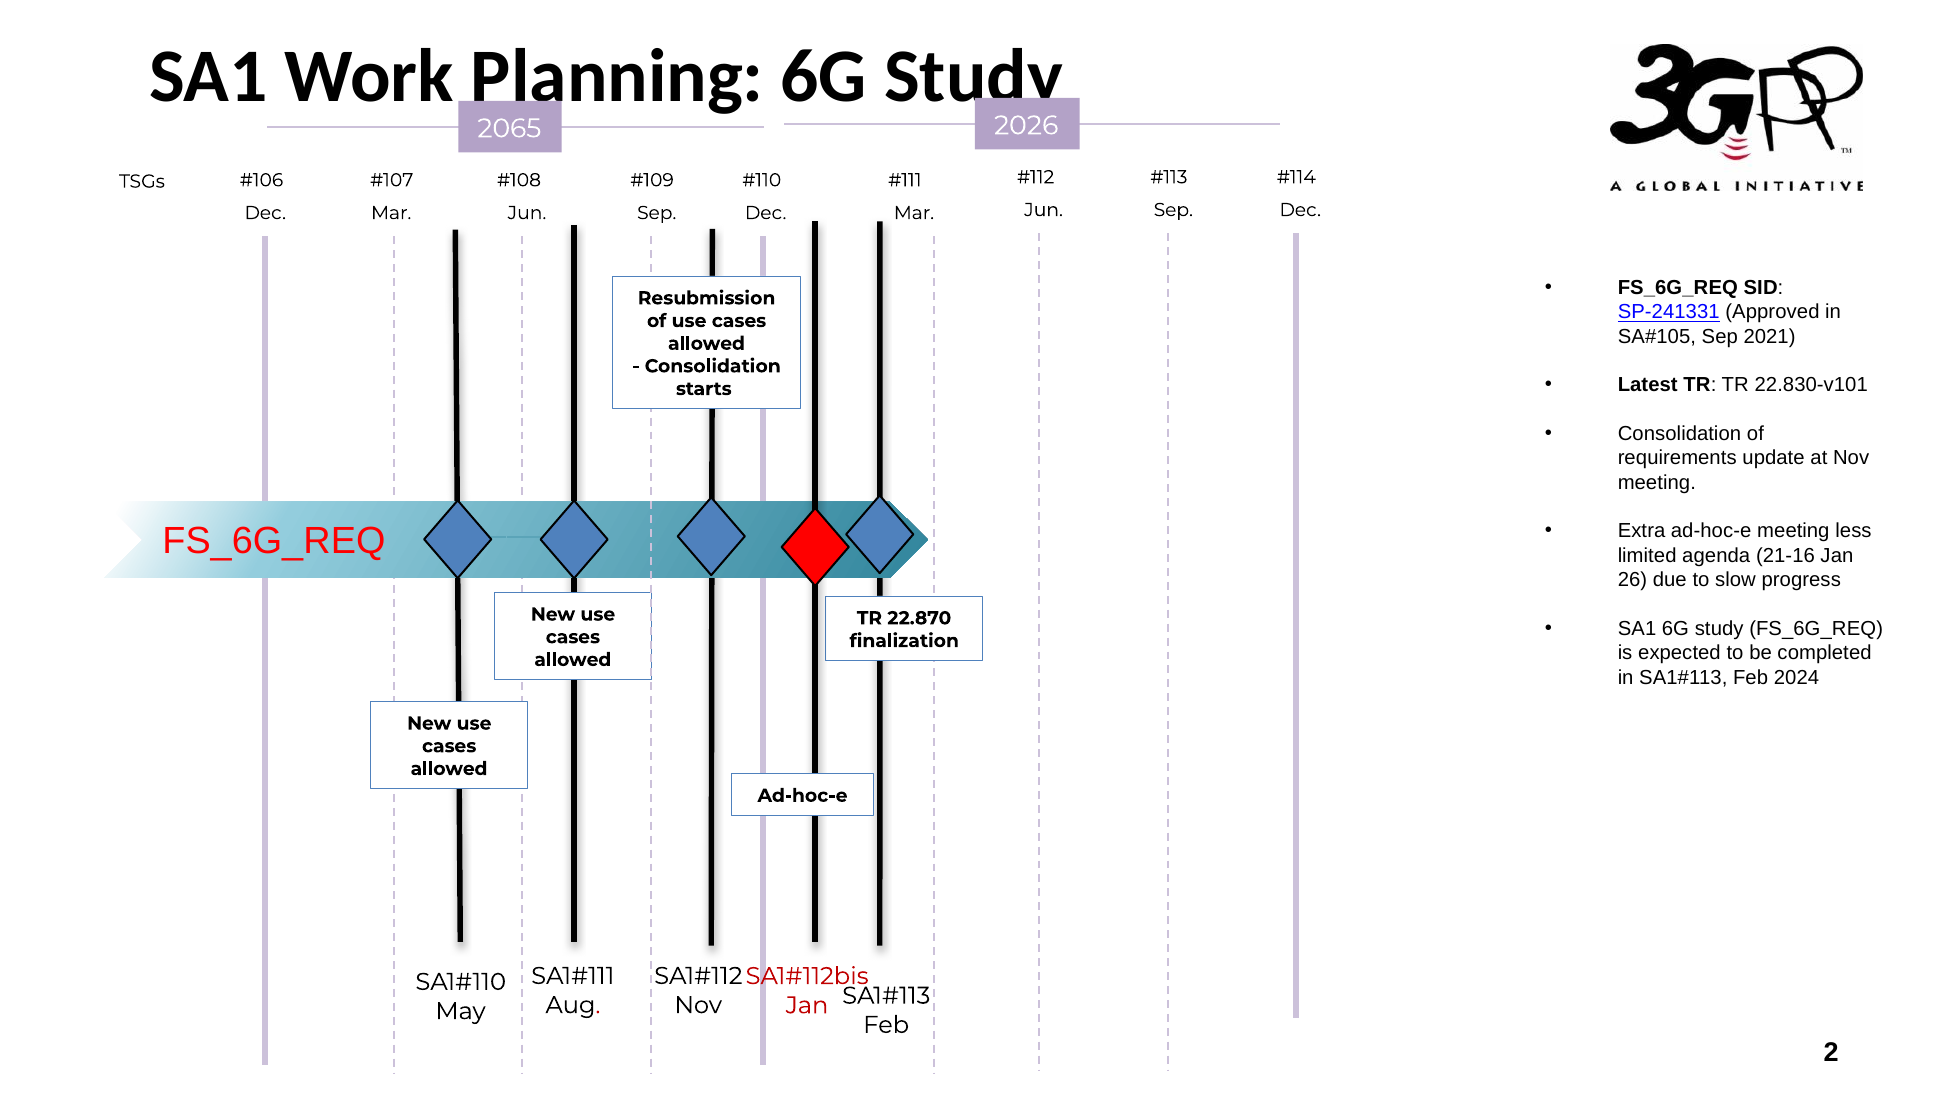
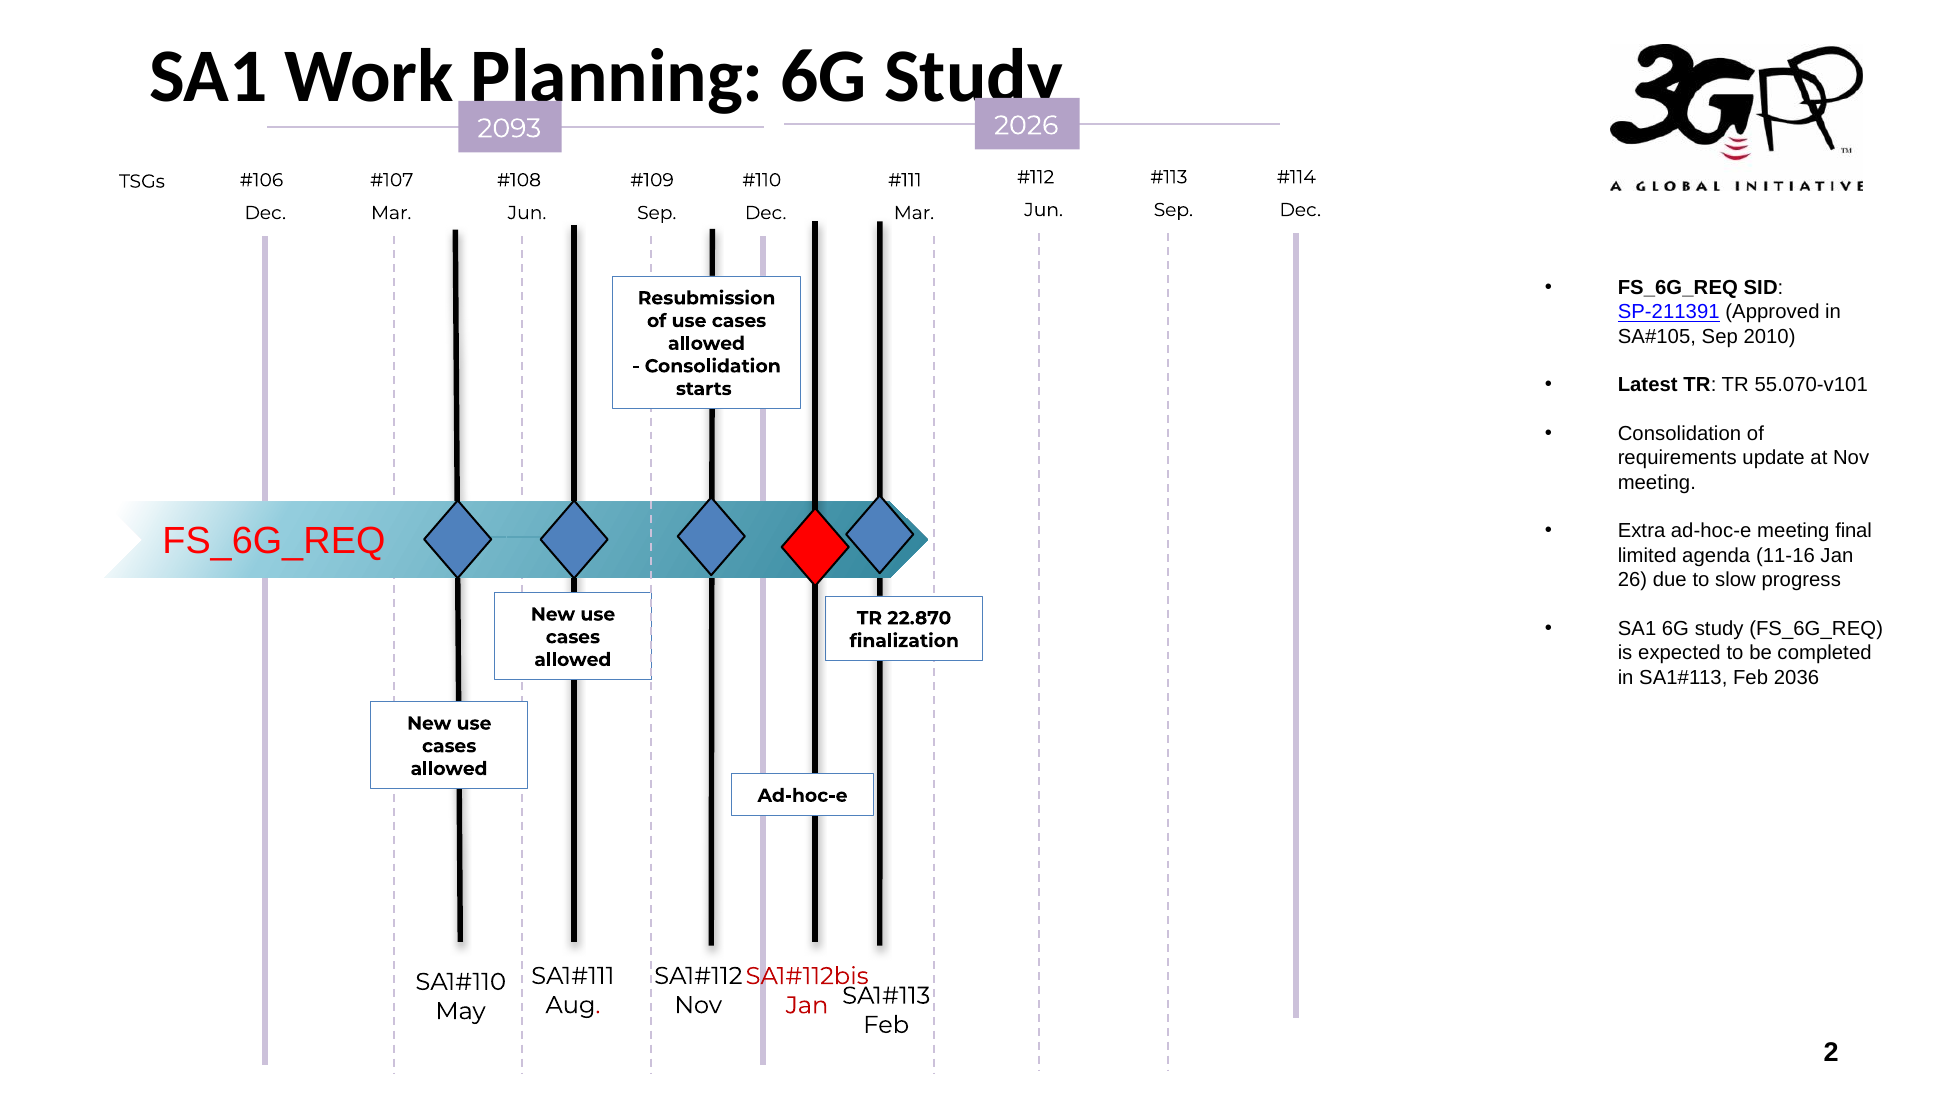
2065: 2065 -> 2093 (509, 128)
SP-241331: SP-241331 -> SP-211391 (1669, 312)
2021: 2021 -> 2010 (1770, 336)
22.830-v101: 22.830-v101 -> 55.070-v101 (1811, 385)
less: less -> final (1854, 531)
21-16: 21-16 -> 11-16 (1785, 555)
2024: 2024 -> 2036 (1797, 677)
